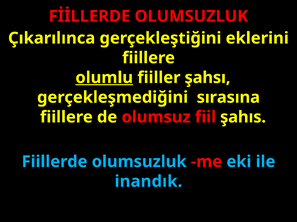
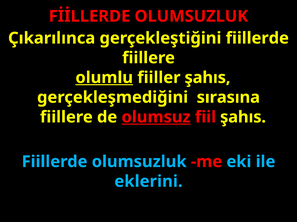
gerçekleştiğini eklerini: eklerini -> fiillerde (257, 38)
fiiller şahsı: şahsı -> şahıs (208, 78)
olumsuz underline: none -> present (156, 117)
inandık: inandık -> eklerini (148, 182)
